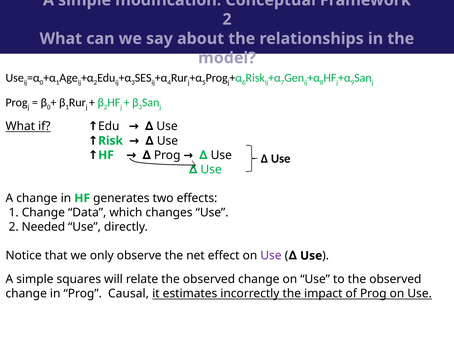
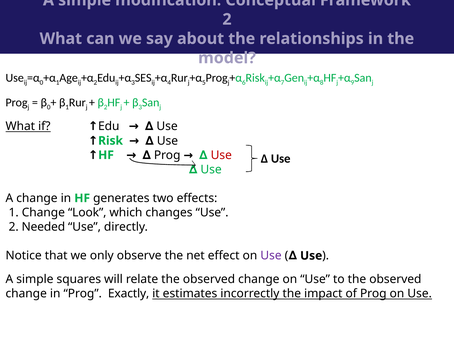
Use colour: black -> red (221, 155)
Data: Data -> Look (87, 212)
Causal: Causal -> Exactly (129, 293)
